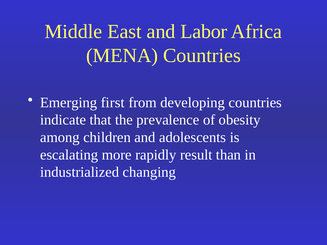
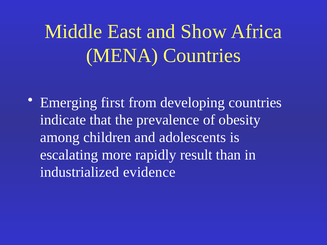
Labor: Labor -> Show (204, 32)
changing: changing -> evidence (149, 172)
